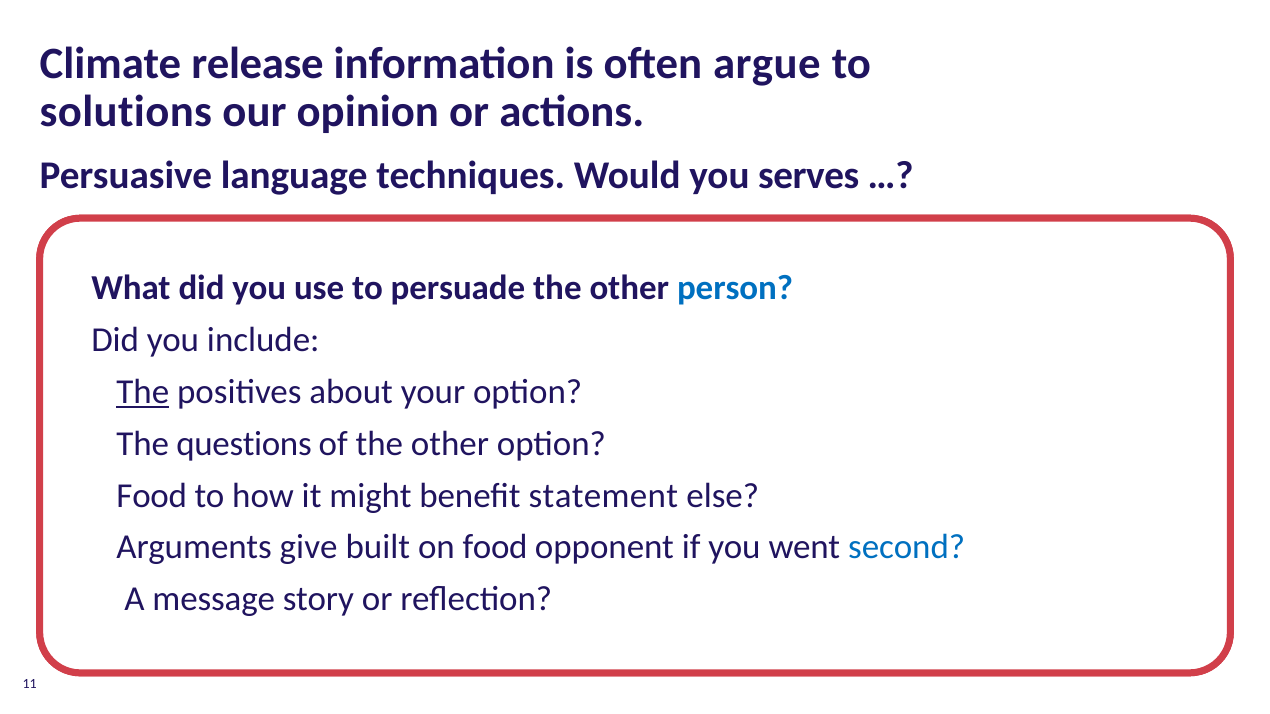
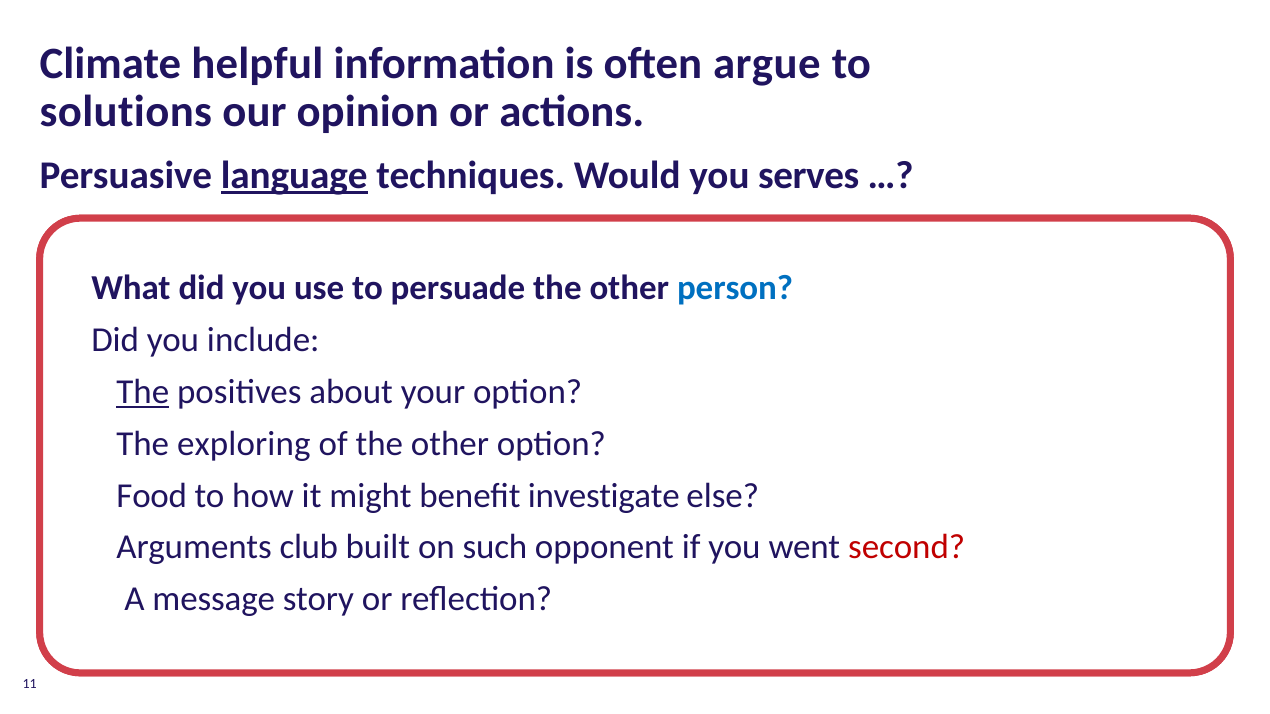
release: release -> helpful (257, 64)
language underline: none -> present (294, 176)
questions: questions -> exploring (244, 444)
statement: statement -> investigate (604, 496)
give: give -> club (309, 548)
on food: food -> such (495, 548)
second colour: blue -> red (907, 548)
